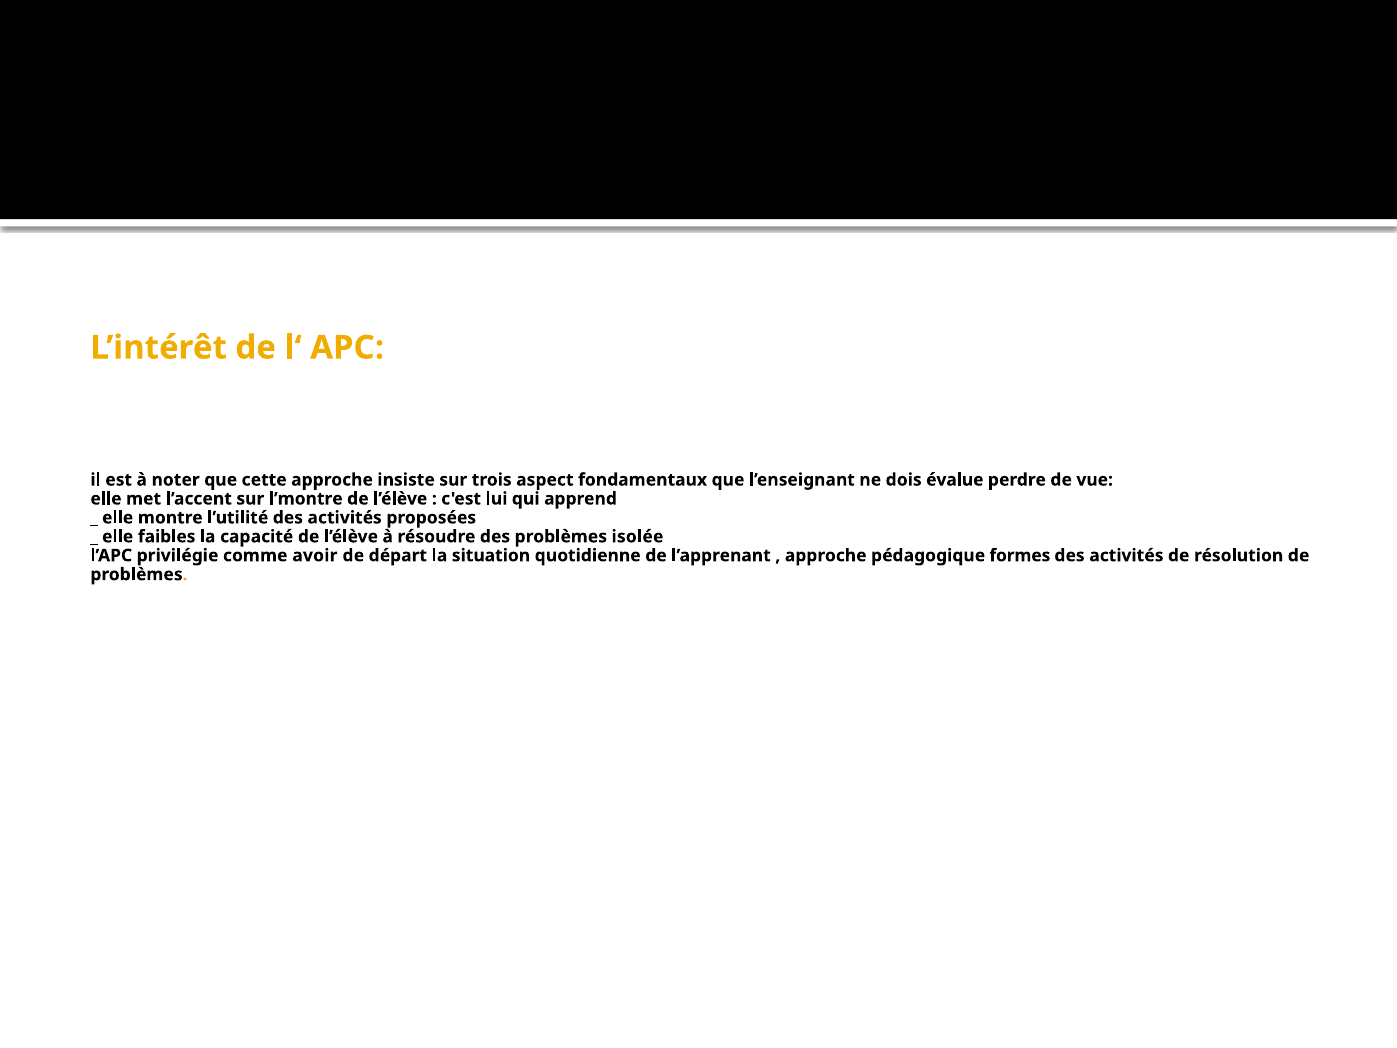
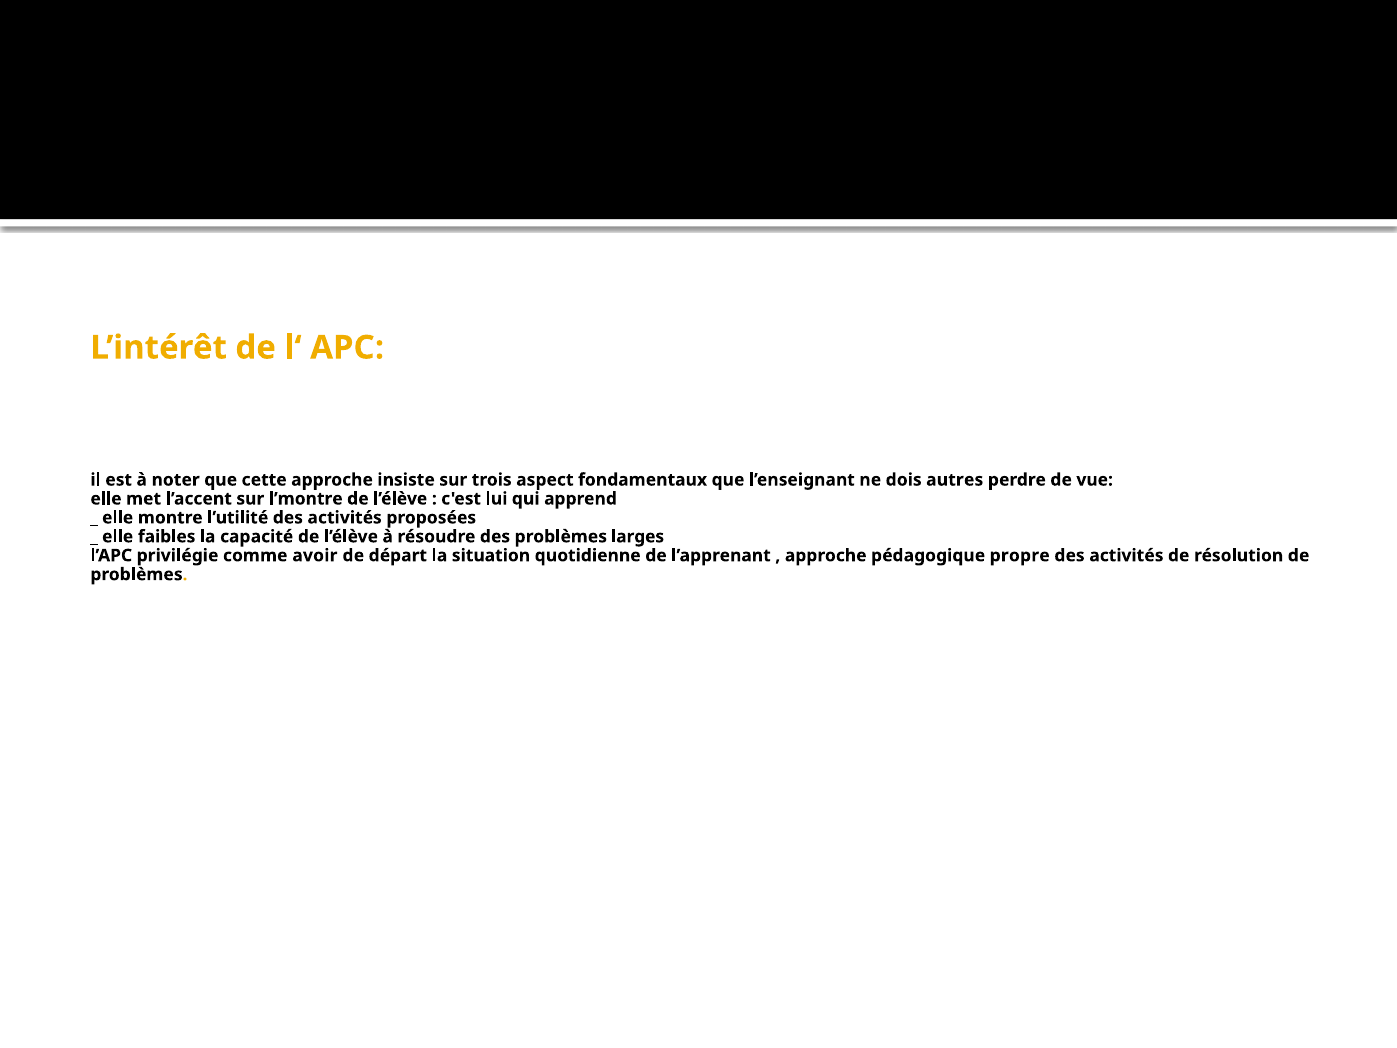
évalue: évalue -> autres (955, 480)
isolée: isolée -> larges (638, 536)
formes: formes -> propre (1020, 555)
